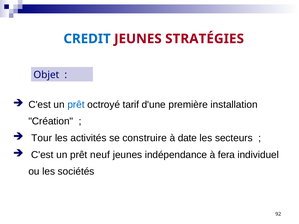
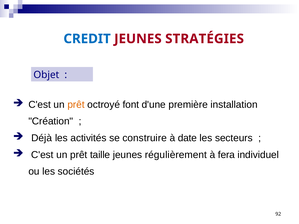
prêt colour: blue -> orange (76, 105)
tarif: tarif -> font (131, 105)
Tour: Tour -> Déjà (42, 138)
neuf: neuf -> taille (100, 155)
indépendance: indépendance -> régulièrement (176, 155)
